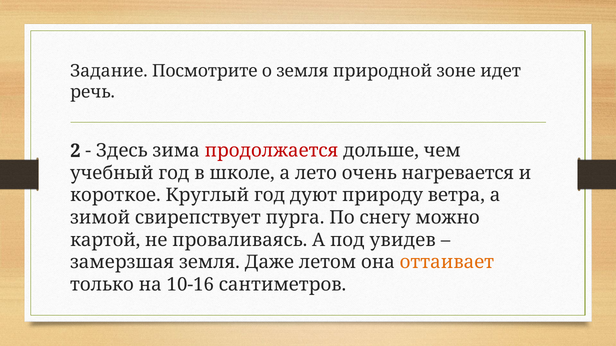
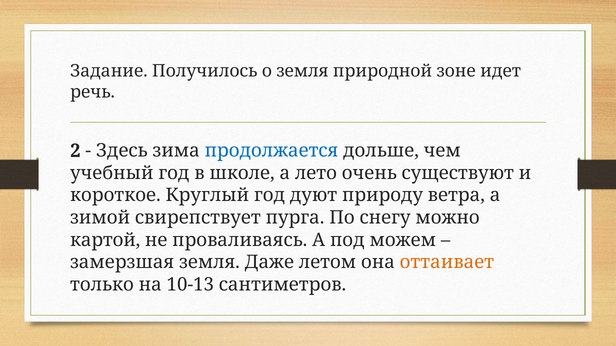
Посмотрите: Посмотрите -> Получилось (205, 71)
продолжается colour: red -> blue (271, 151)
нагревается: нагревается -> существуют (458, 173)
увидев: увидев -> можем (403, 240)
10-16: 10-16 -> 10-13 (190, 285)
